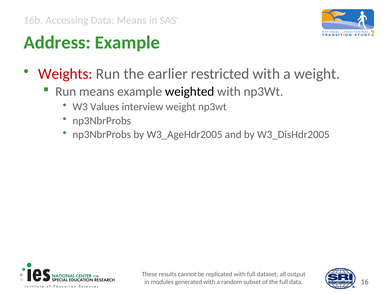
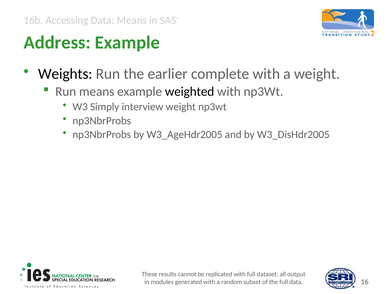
Weights colour: red -> black (65, 74)
restricted: restricted -> complete (220, 74)
Values: Values -> Simply (105, 107)
